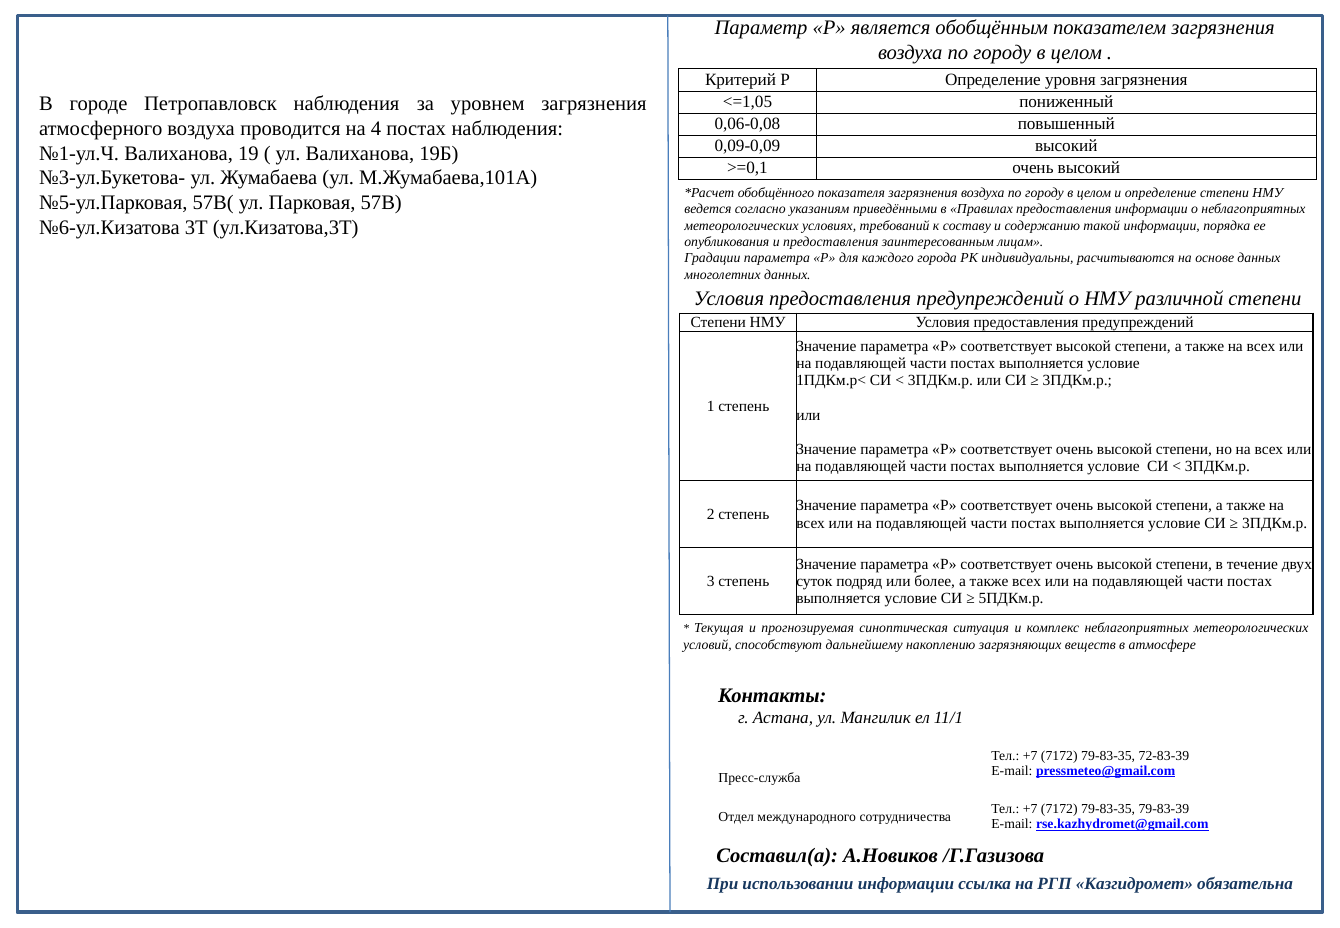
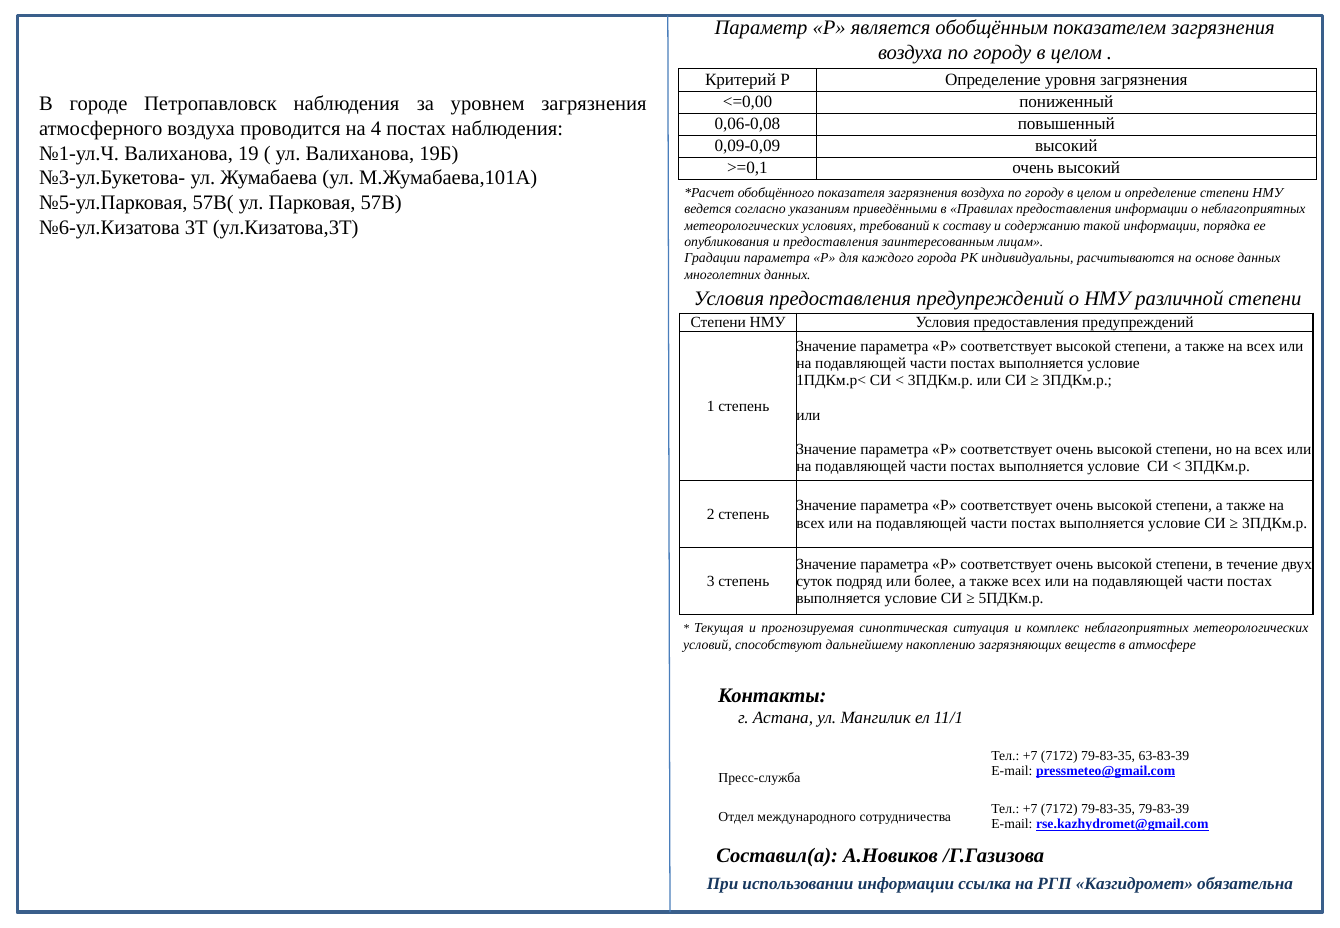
<=1,05: <=1,05 -> <=0,00 (748, 102)
72-83-39: 72-83-39 -> 63-83-39 (1164, 755)
